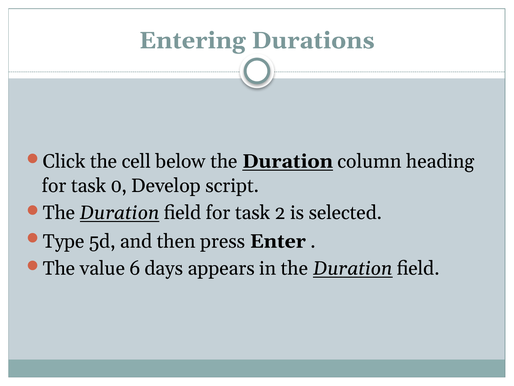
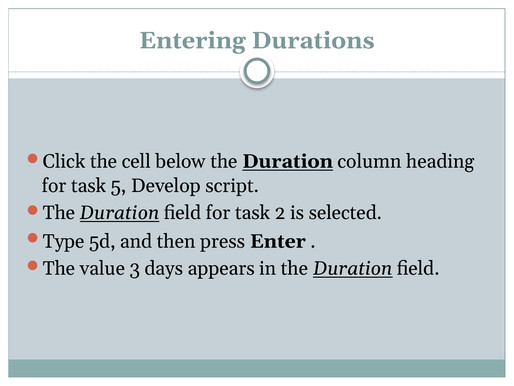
0: 0 -> 5 (119, 186)
6: 6 -> 3 (135, 268)
